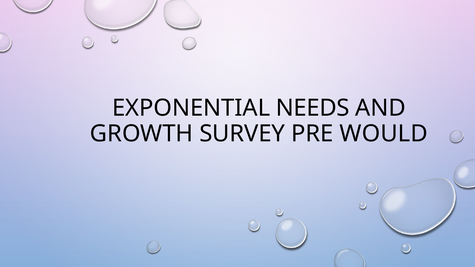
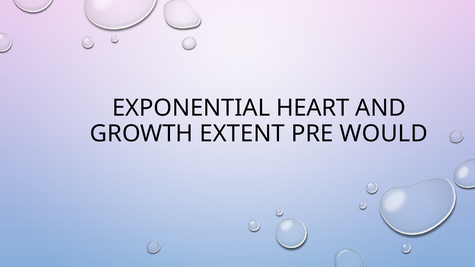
NEEDS: NEEDS -> HEART (313, 108)
SURVEY: SURVEY -> EXTENT (242, 134)
